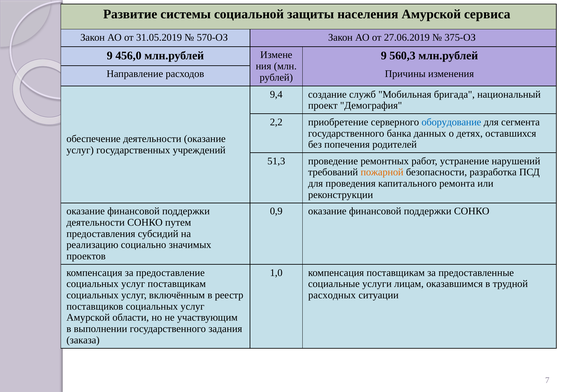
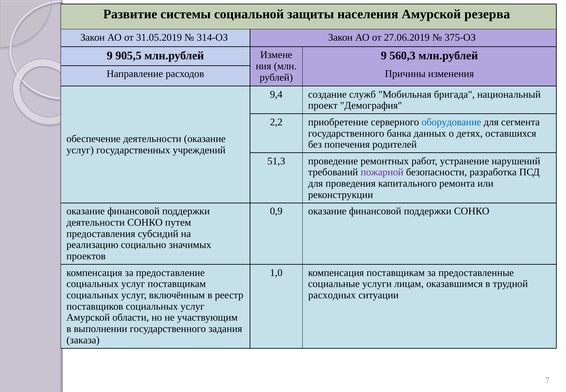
сервиса: сервиса -> резерва (487, 14)
570-ОЗ: 570-ОЗ -> 314-ОЗ (212, 37)
456,0: 456,0 -> 905,5 (128, 56)
пожарной colour: orange -> purple (382, 172)
